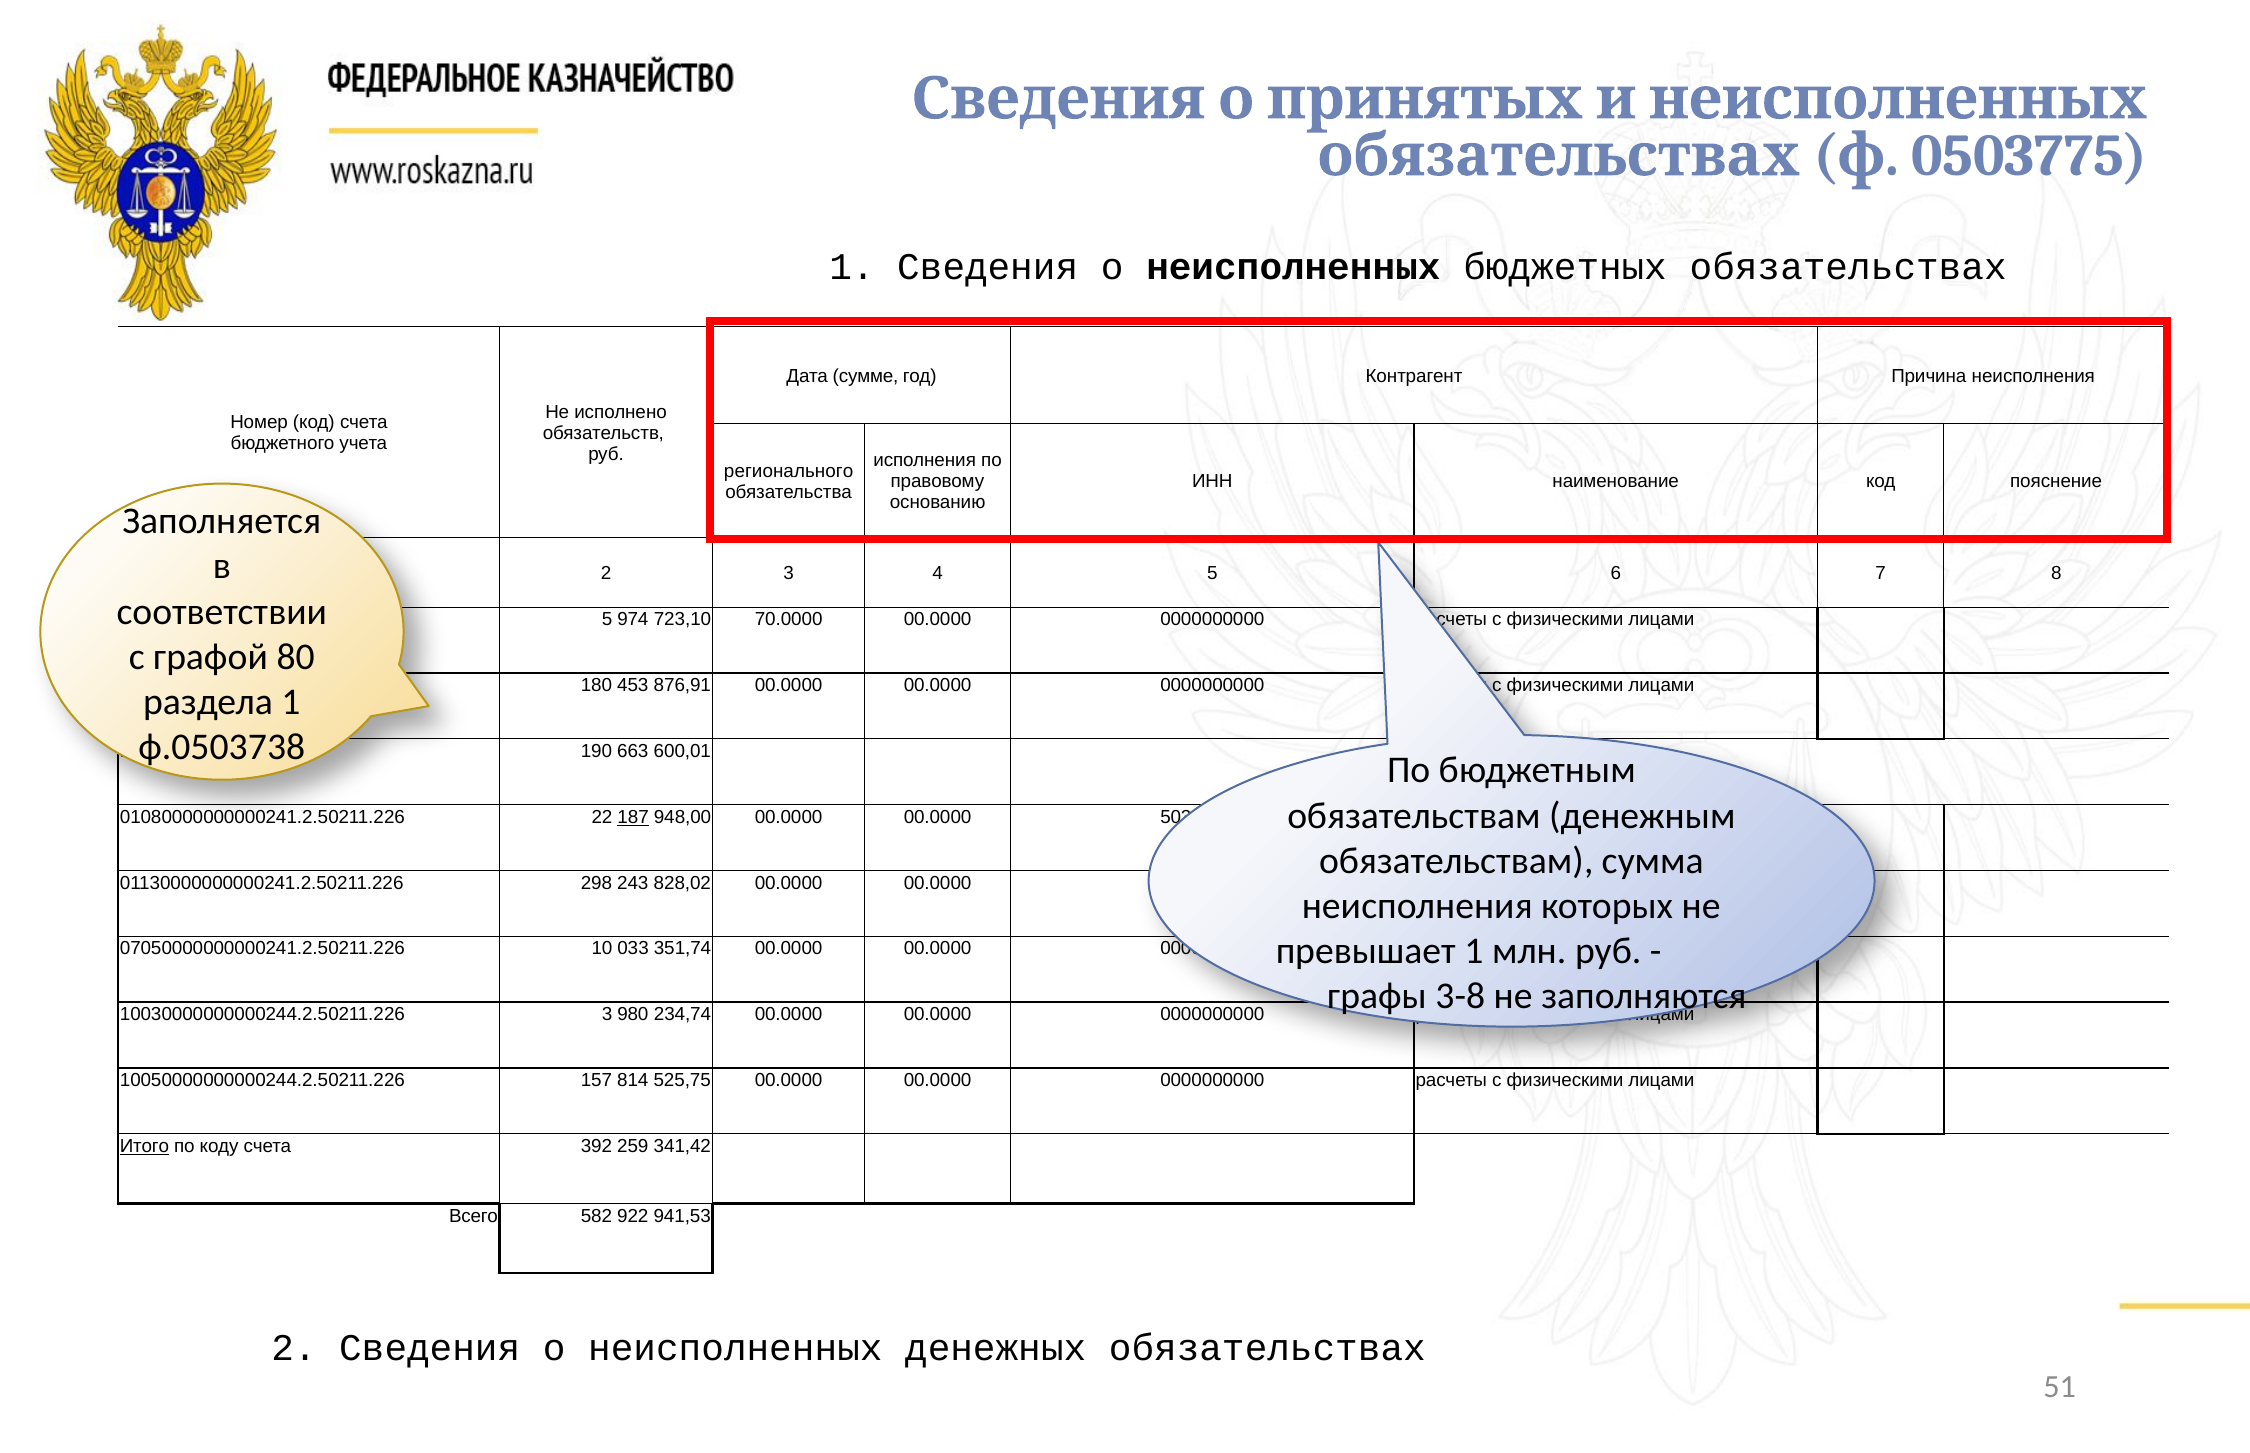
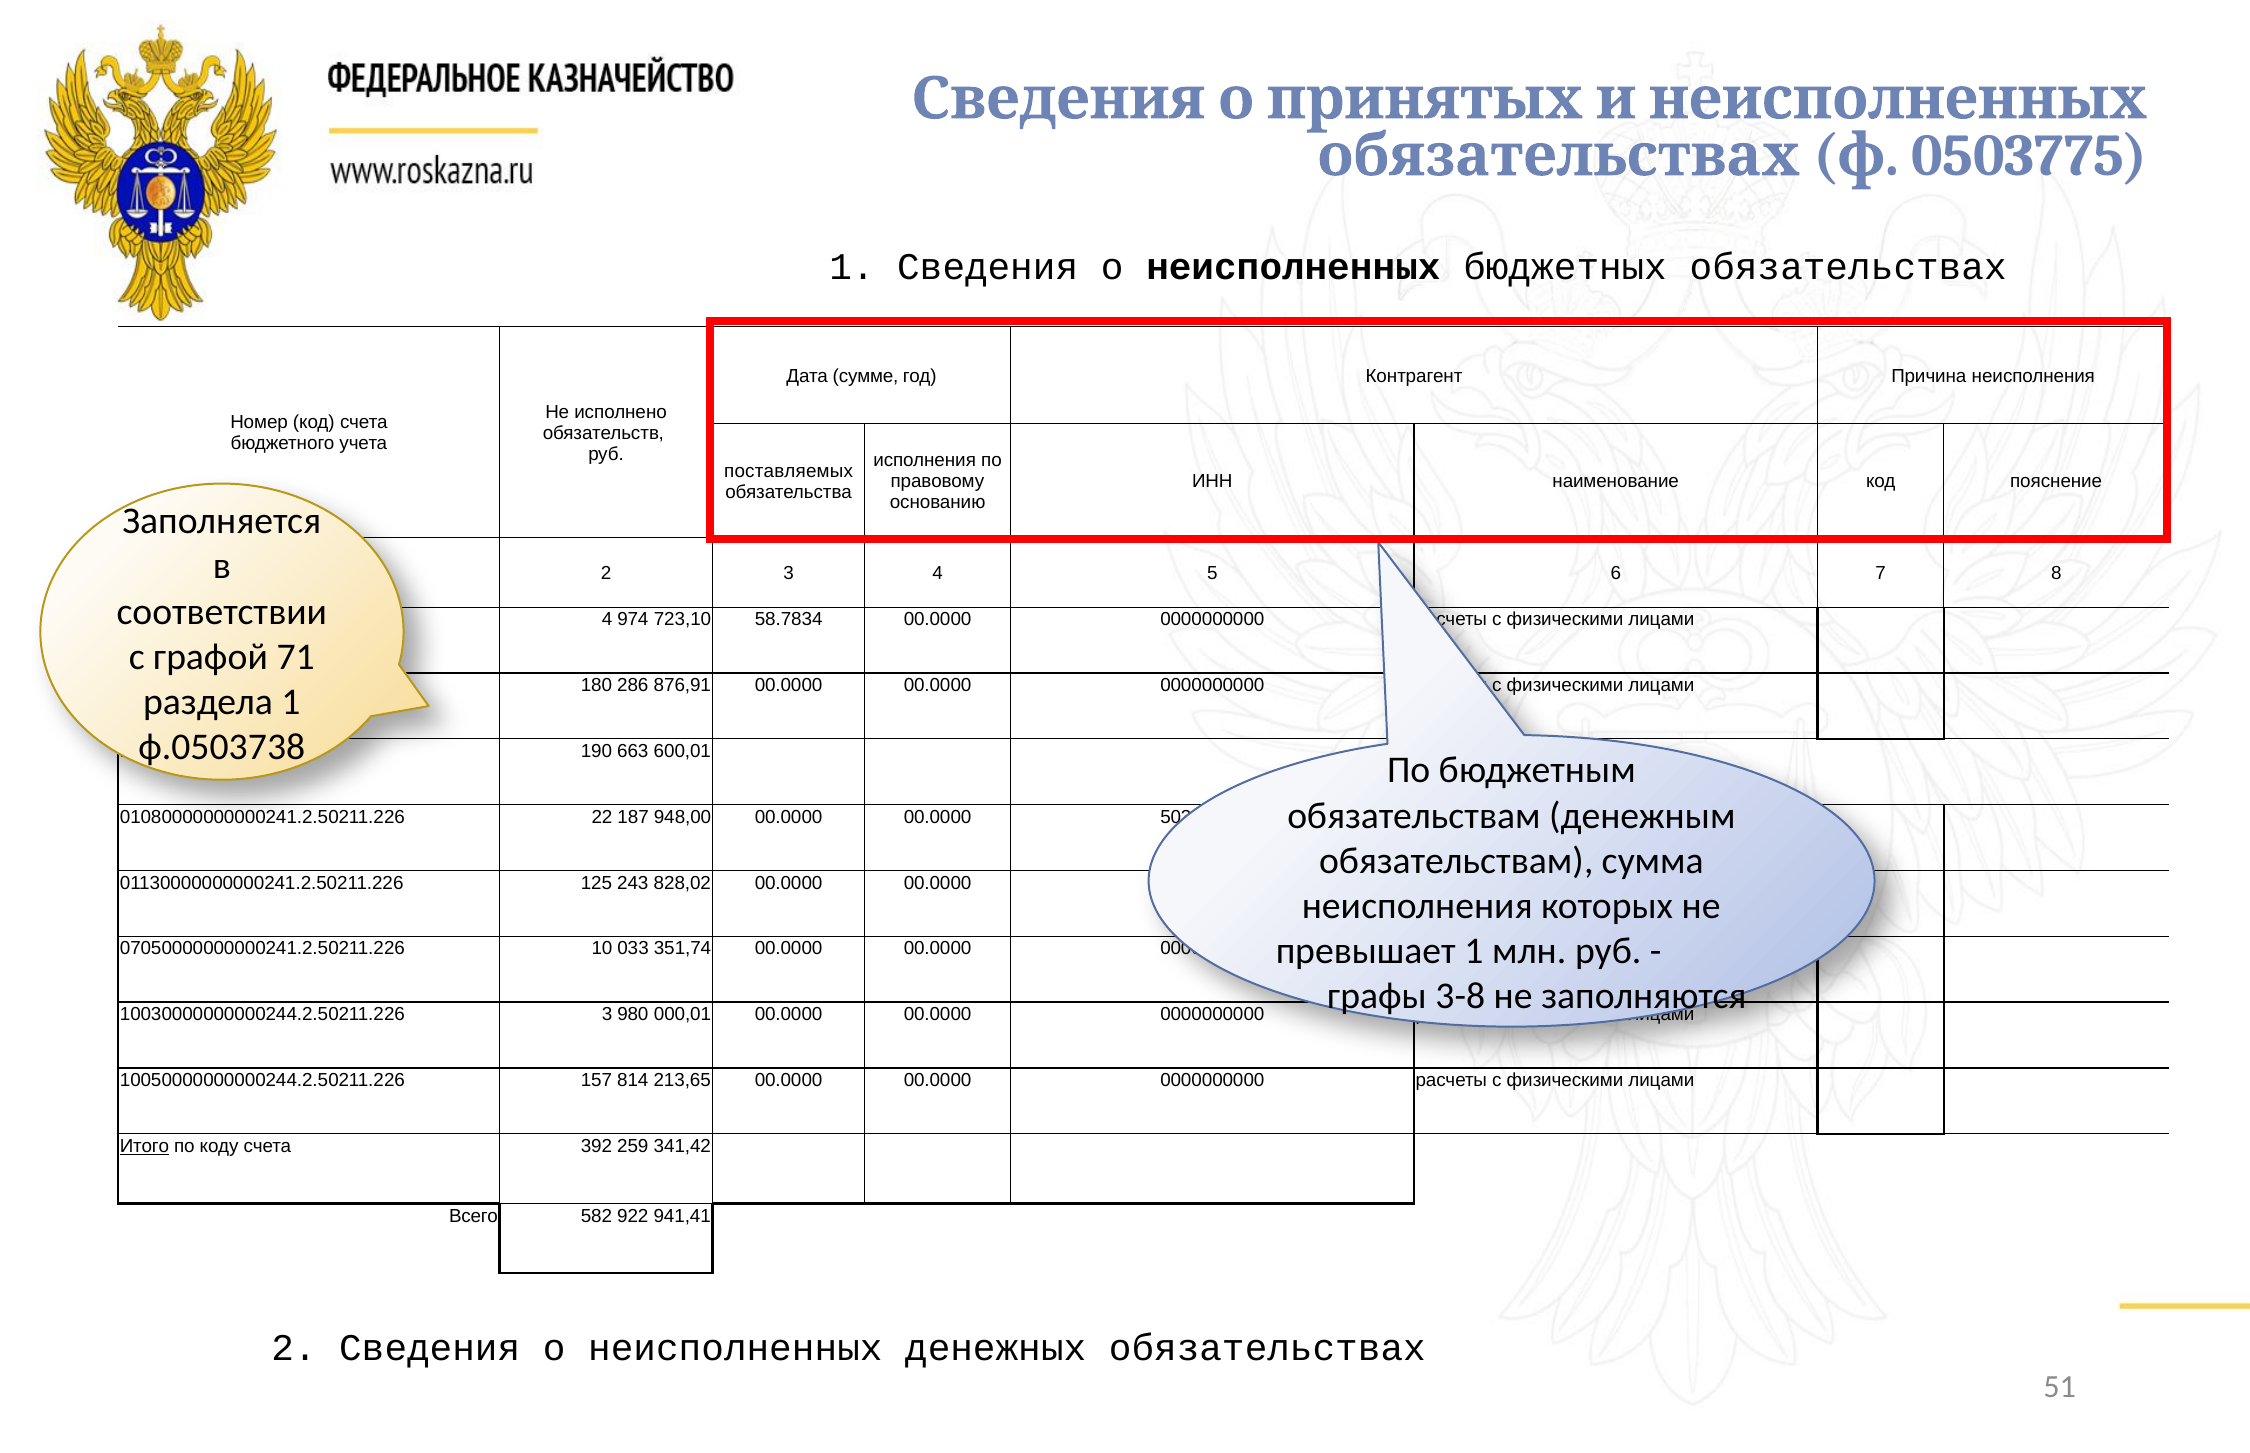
регионального: регионального -> поставляемых (789, 471)
5: 5 -> 4 (607, 619)
70.0000: 70.0000 -> 58.7834 (789, 619)
80: 80 -> 71 (296, 657)
453: 453 -> 286 (633, 685)
187 underline: present -> none (633, 817)
298: 298 -> 125 (596, 883)
234,74: 234,74 -> 000,01 (682, 1014)
525,75: 525,75 -> 213,65 (682, 1080)
941,53: 941,53 -> 941,41 (682, 1216)
